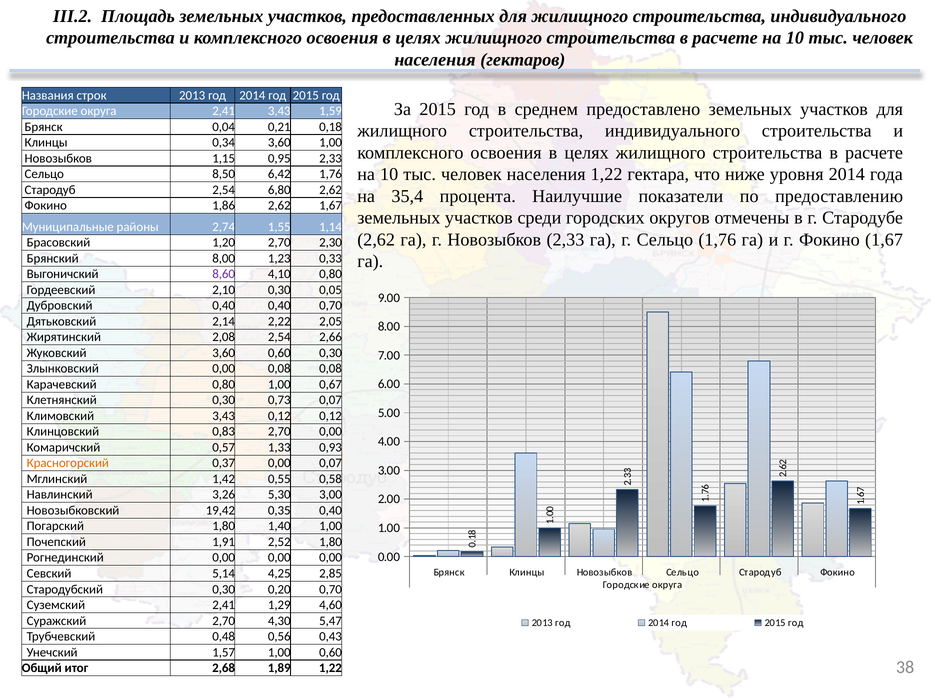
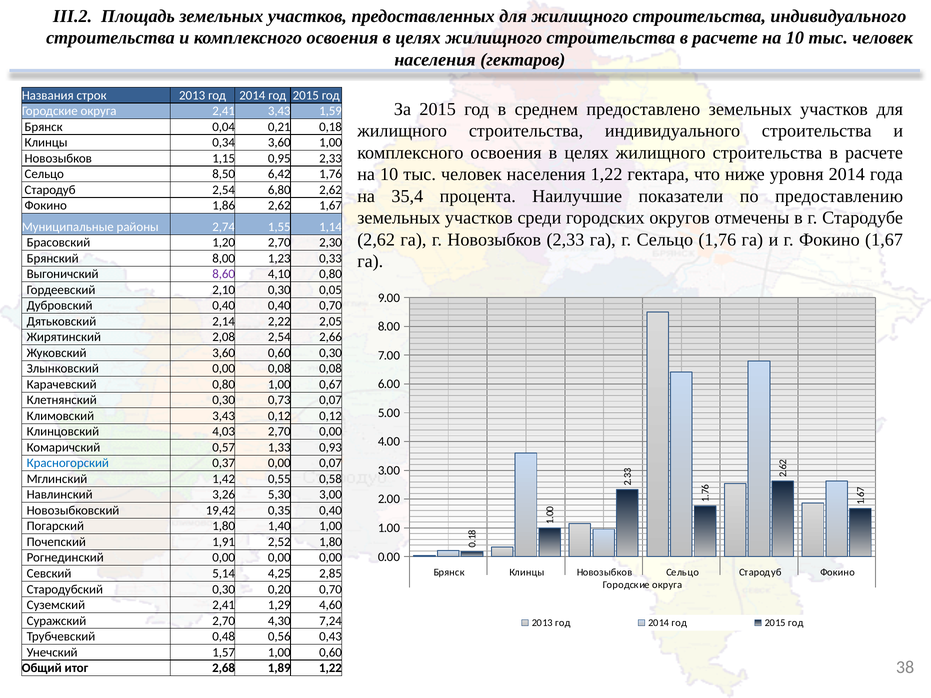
0,83: 0,83 -> 4,03 (224, 432)
Красногорский colour: orange -> blue (68, 463)
5,47: 5,47 -> 7,24 (331, 621)
